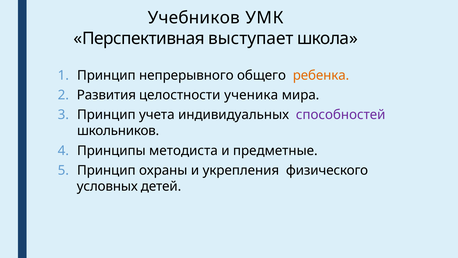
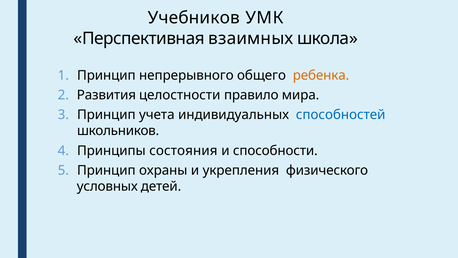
выступает: выступает -> взаимных (251, 38)
ученика: ученика -> правило (251, 95)
способностей colour: purple -> blue (341, 115)
методиста: методиста -> состояния (183, 150)
предметные: предметные -> способности (275, 150)
